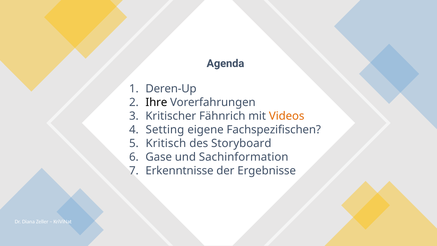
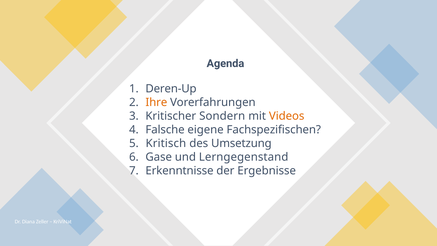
Ihre colour: black -> orange (156, 102)
Fähnrich: Fähnrich -> Sondern (222, 116)
Setting: Setting -> Falsche (165, 130)
Storyboard: Storyboard -> Umsetzung (241, 143)
Sachinformation: Sachinformation -> Lerngegenstand (244, 157)
